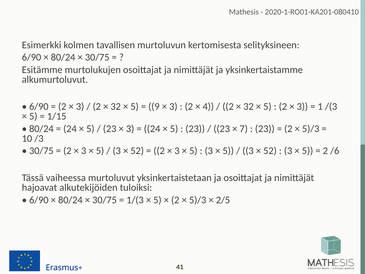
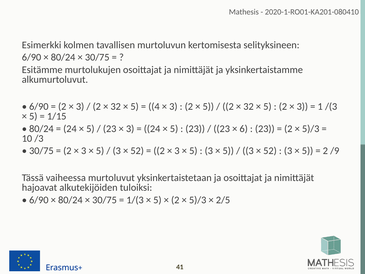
9: 9 -> 4 (154, 106)
4: 4 -> 5 (208, 106)
7: 7 -> 6 (244, 129)
/6: /6 -> /9 (335, 151)
